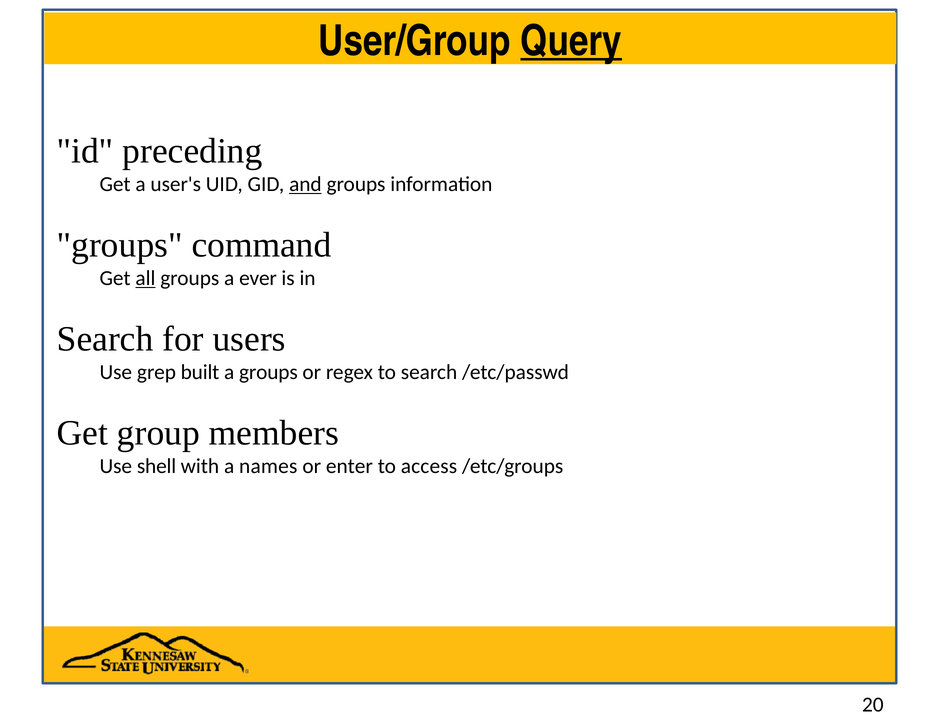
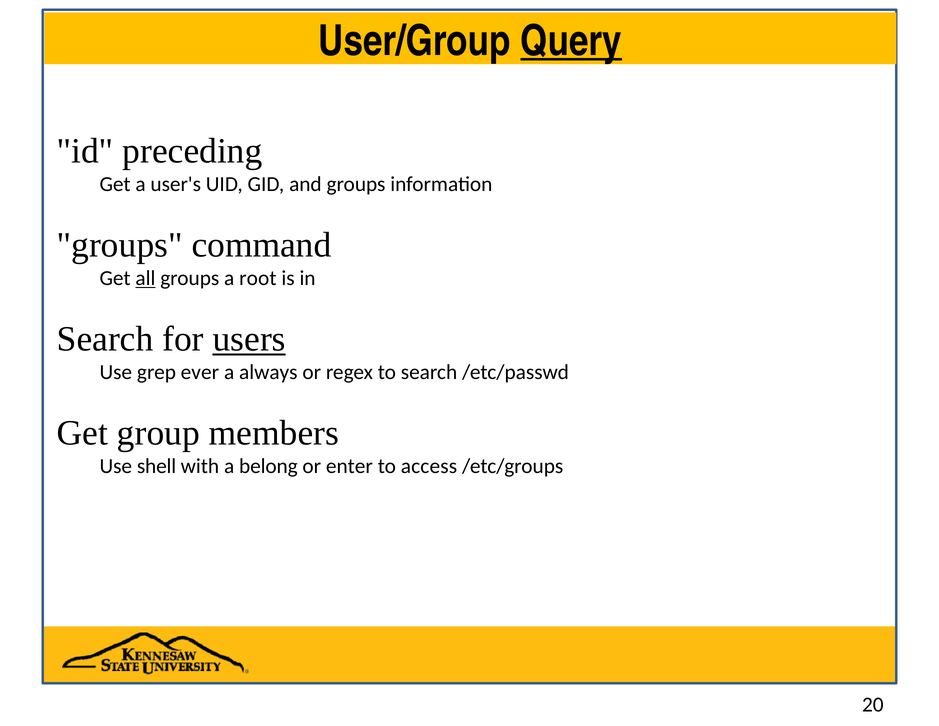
and underline: present -> none (305, 184)
ever: ever -> root (258, 278)
users underline: none -> present (249, 339)
built: built -> ever (200, 372)
a groups: groups -> always (268, 372)
names: names -> belong (268, 466)
